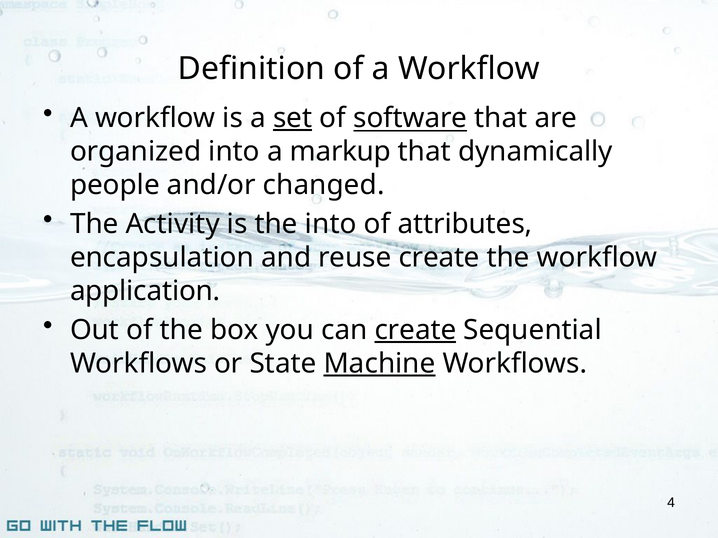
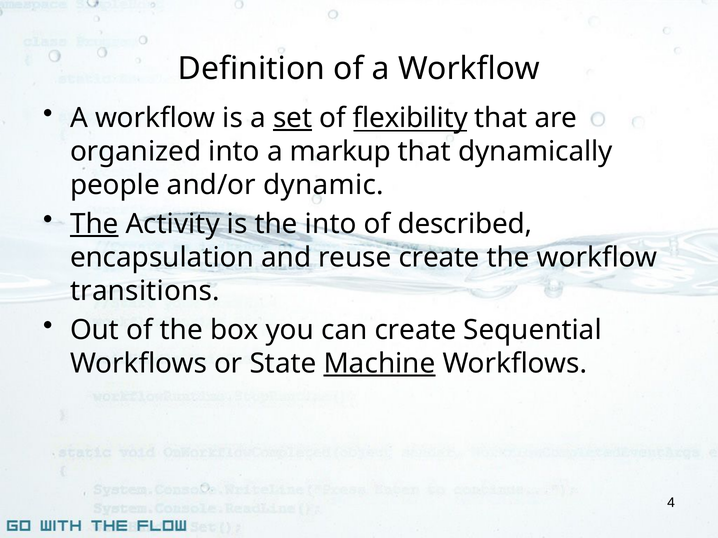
software: software -> flexibility (410, 118)
changed: changed -> dynamic (324, 185)
The underline: none -> present (94, 224)
attributes: attributes -> described (465, 224)
application: application -> transitions (145, 291)
create underline: present -> none (415, 330)
